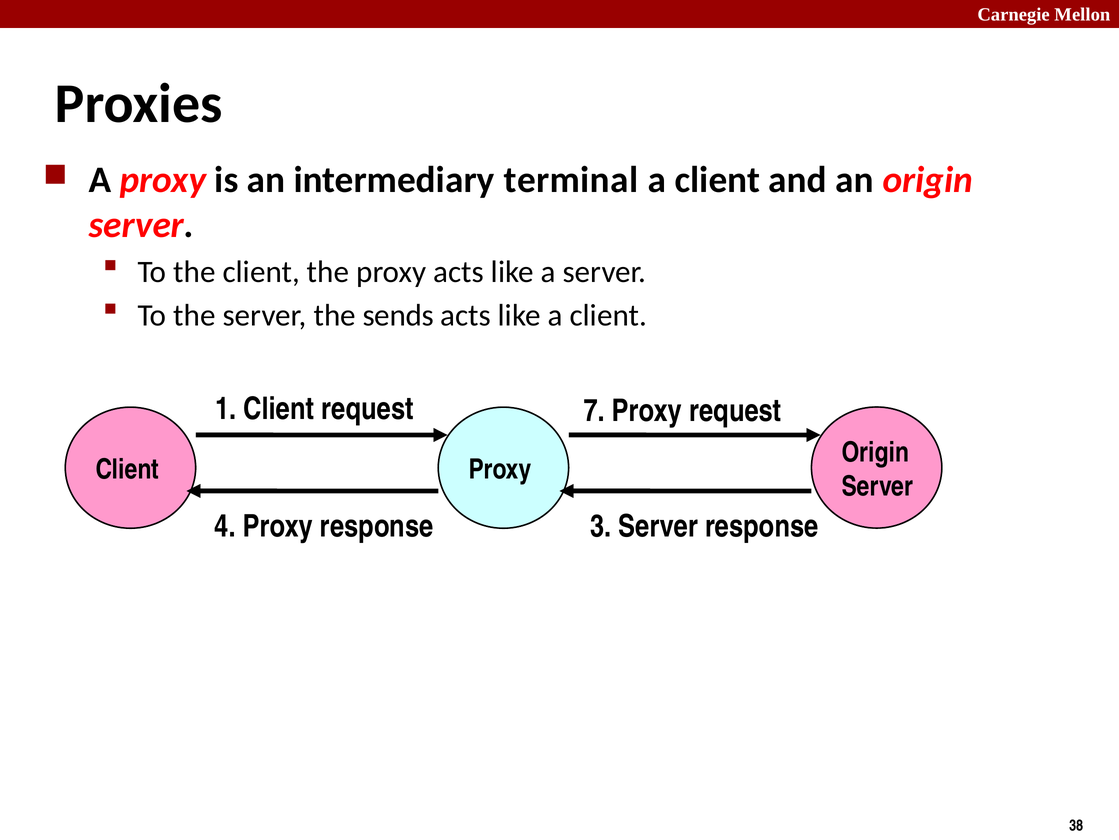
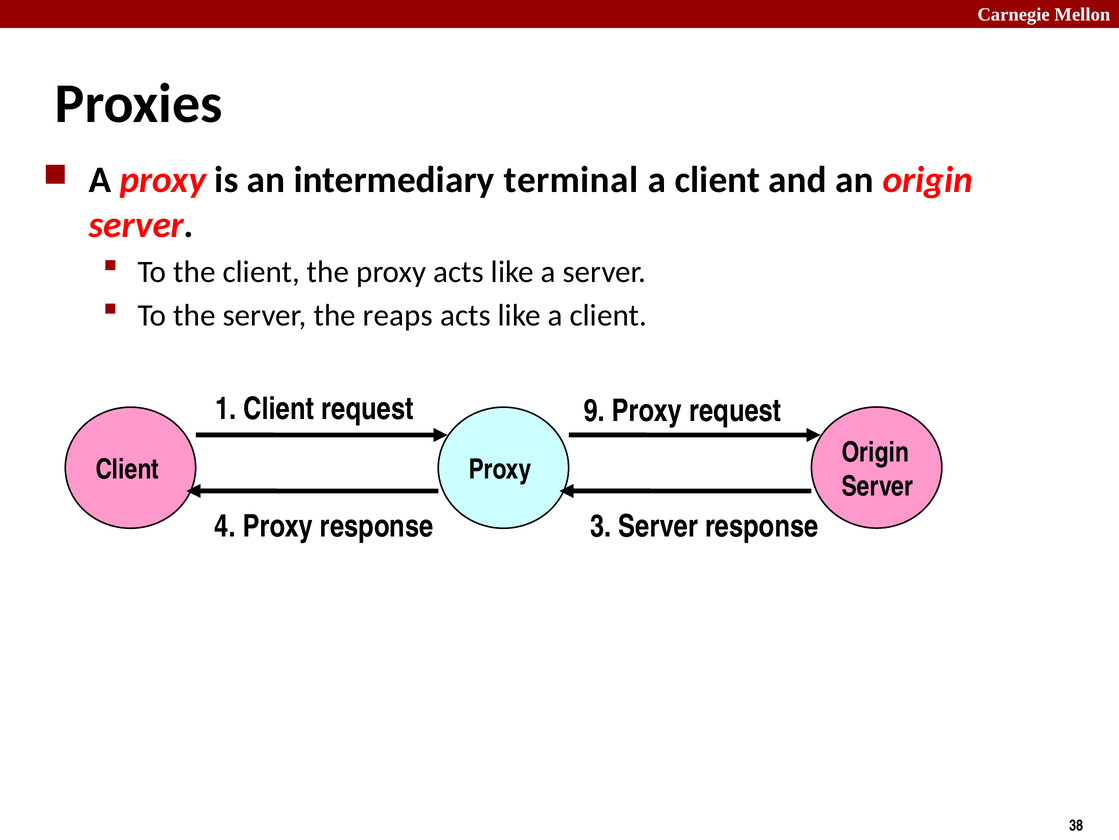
sends: sends -> reaps (398, 315)
7: 7 -> 9 (594, 410)
